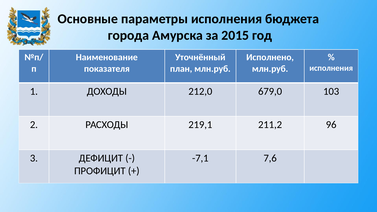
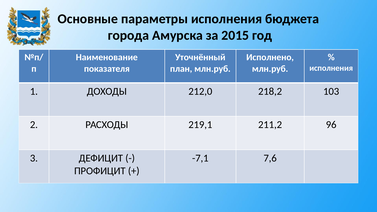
679,0: 679,0 -> 218,2 (270, 91)
